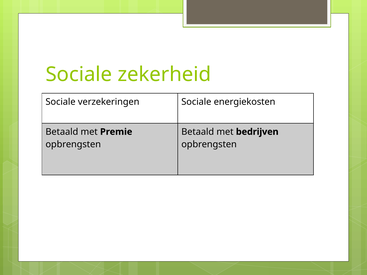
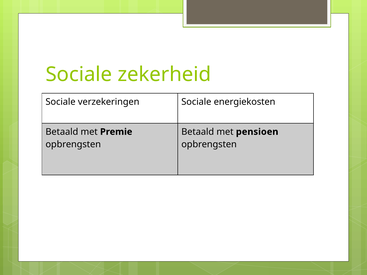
bedrijven: bedrijven -> pensioen (257, 132)
